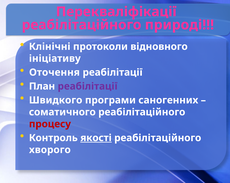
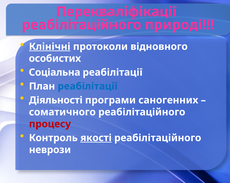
Клінічні underline: none -> present (50, 47)
ініціативу: ініціативу -> особистих (55, 58)
Оточення: Оточення -> Соцiальна (55, 72)
реабілітації colour: purple -> blue (88, 86)
Швидкого: Швидкого -> Діяльності (56, 100)
хворого: хворого -> неврози (50, 150)
